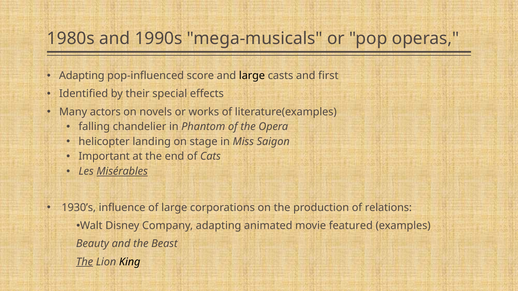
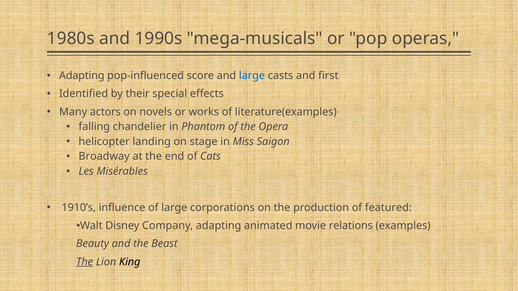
large colour: black -> blue (252, 76)
Important: Important -> Broadway (104, 157)
Misérables underline: present -> none (122, 172)
1930’s: 1930’s -> 1910’s (79, 208)
relations: relations -> featured (388, 208)
featured: featured -> relations (351, 226)
